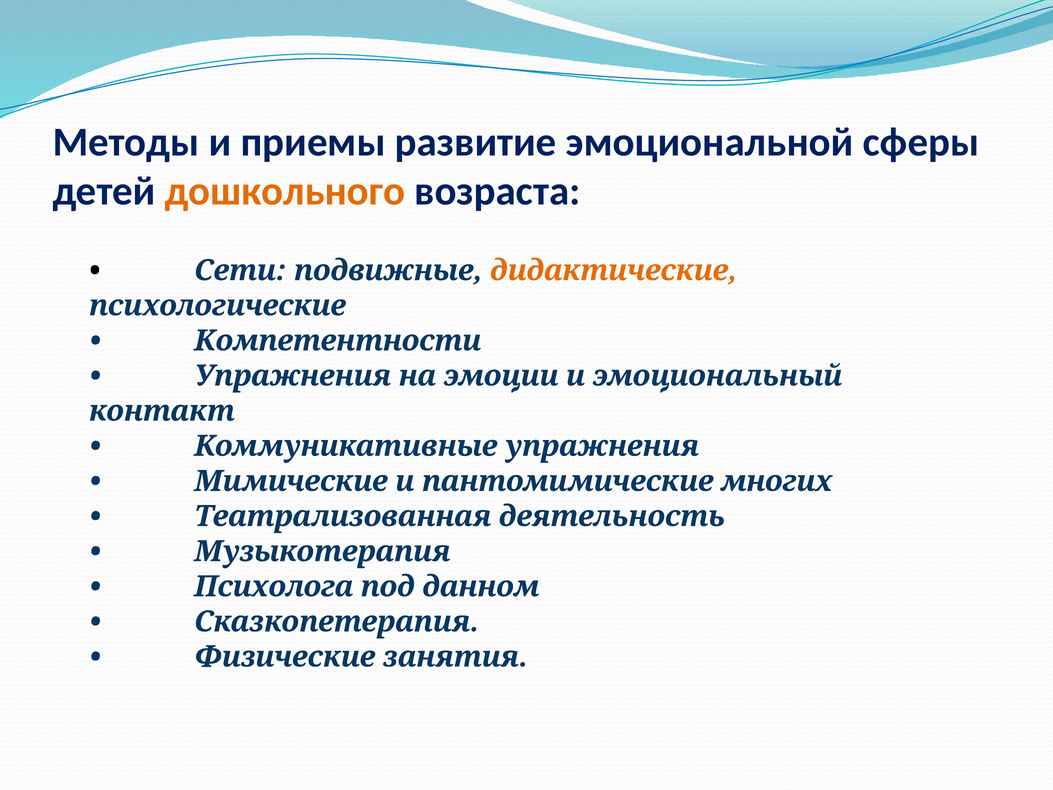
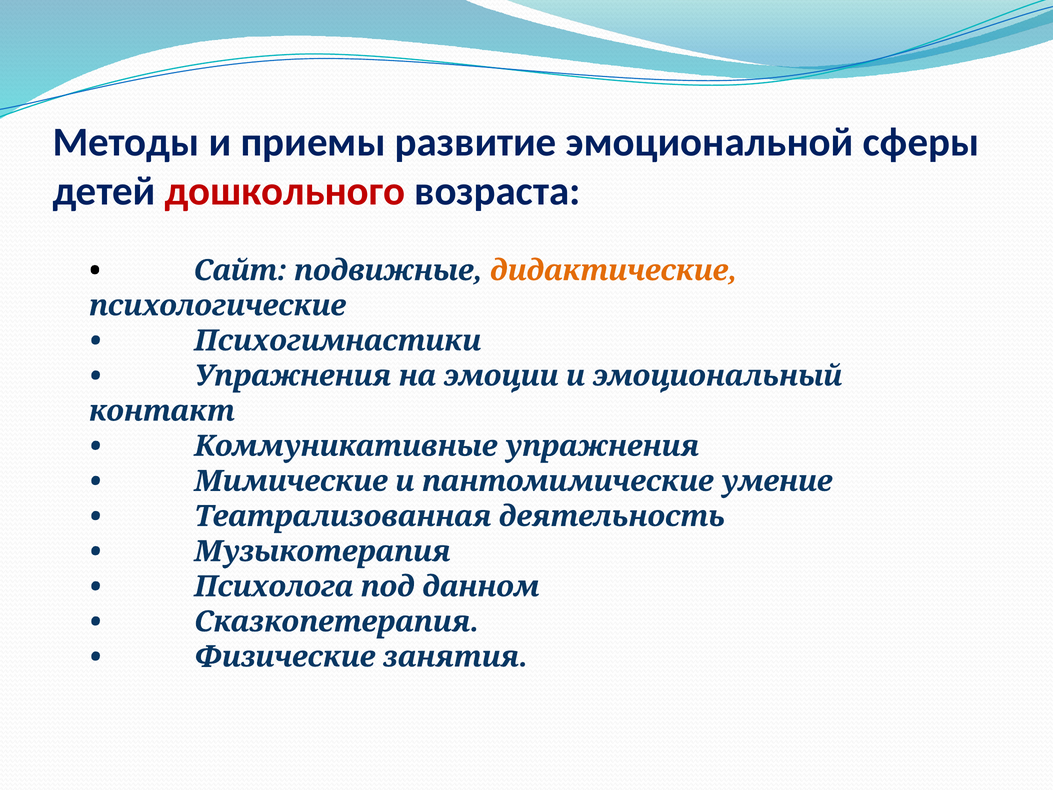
дошкольного colour: orange -> red (285, 191)
Сети: Сети -> Сайт (241, 270)
Компетентности: Компетентности -> Психогимнастики (338, 341)
многих: многих -> умение (777, 481)
